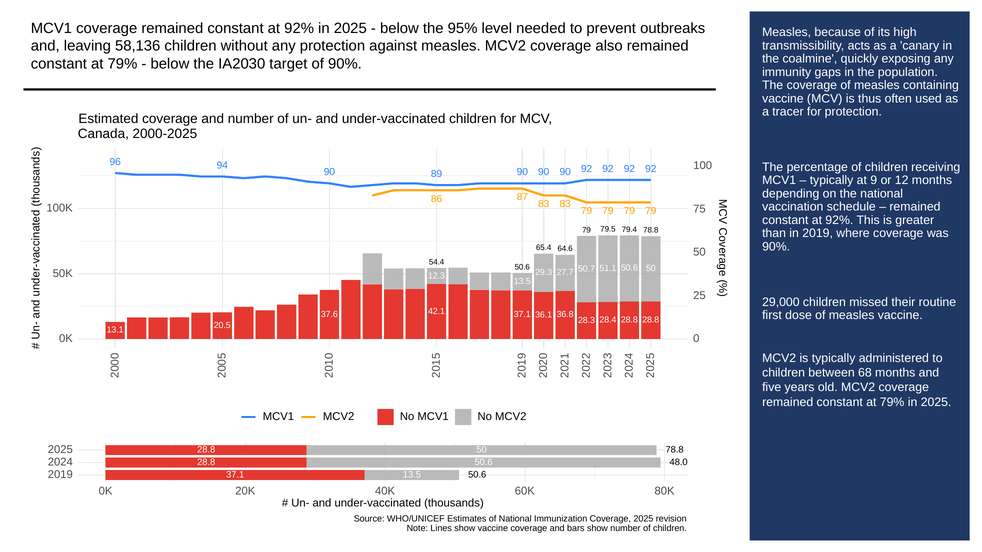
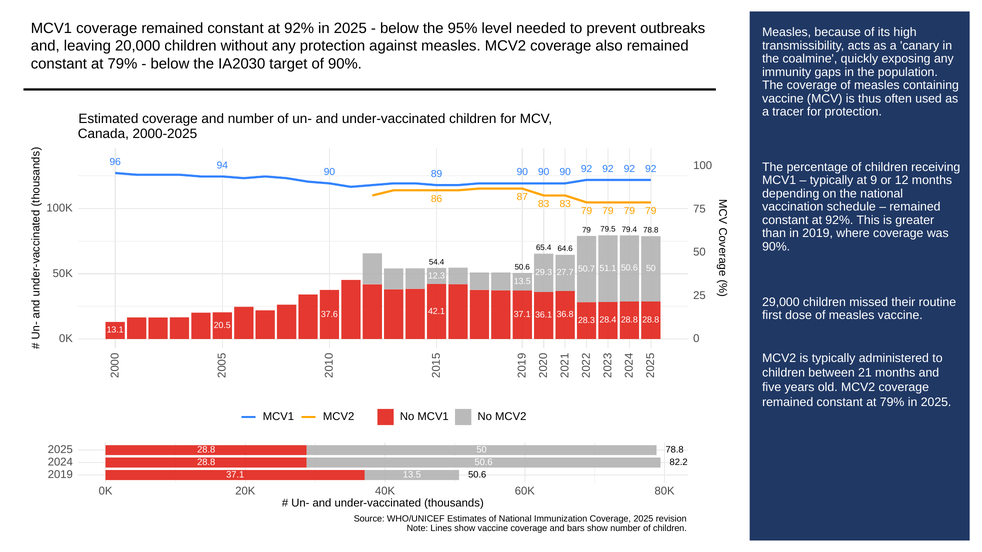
58,136: 58,136 -> 20,000 (138, 46)
68: 68 -> 21 (865, 373)
48.0: 48.0 -> 82.2 (679, 463)
